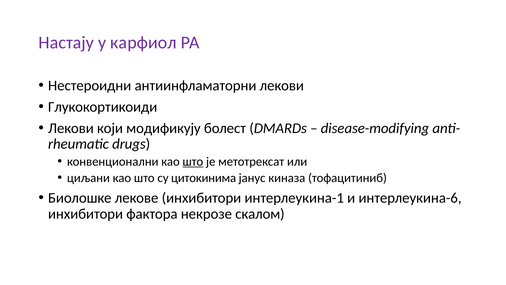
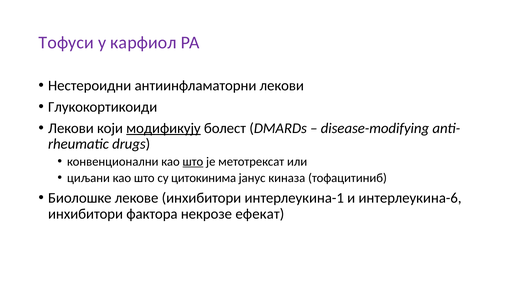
Настају: Настају -> Тофуси (66, 43)
модификују underline: none -> present (163, 128)
скалом: скалом -> ефекат (260, 214)
